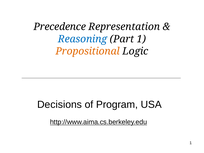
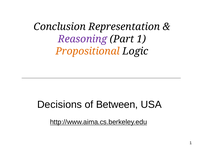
Precedence: Precedence -> Conclusion (60, 27)
Reasoning colour: blue -> purple (83, 39)
Program: Program -> Between (117, 104)
